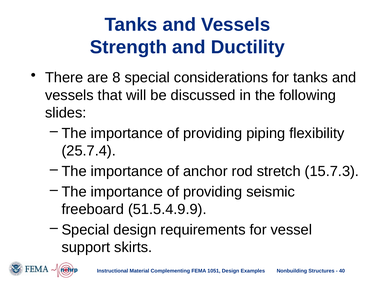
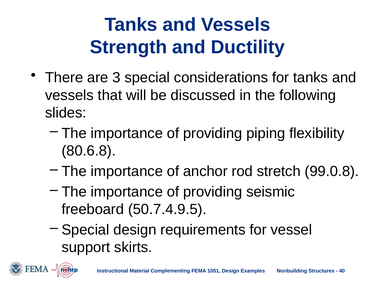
8: 8 -> 3 (116, 78)
25.7.4: 25.7.4 -> 80.6.8 (89, 151)
15.7.3: 15.7.3 -> 99.0.8 (332, 171)
51.5.4.9.9: 51.5.4.9.9 -> 50.7.4.9.5 (167, 209)
